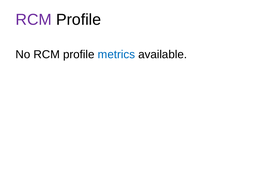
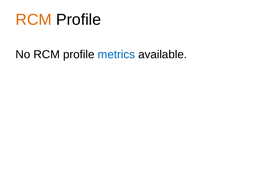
RCM colour: purple -> orange (34, 20)
